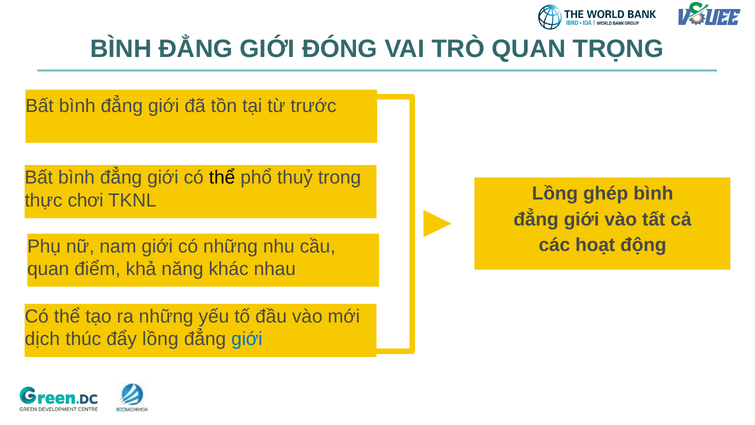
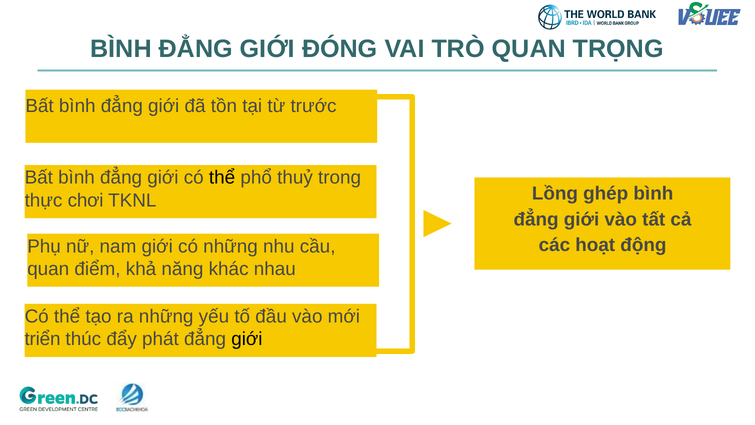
dịch: dịch -> triển (43, 339)
đẩy lồng: lồng -> phát (160, 339)
giới colour: blue -> black (247, 339)
